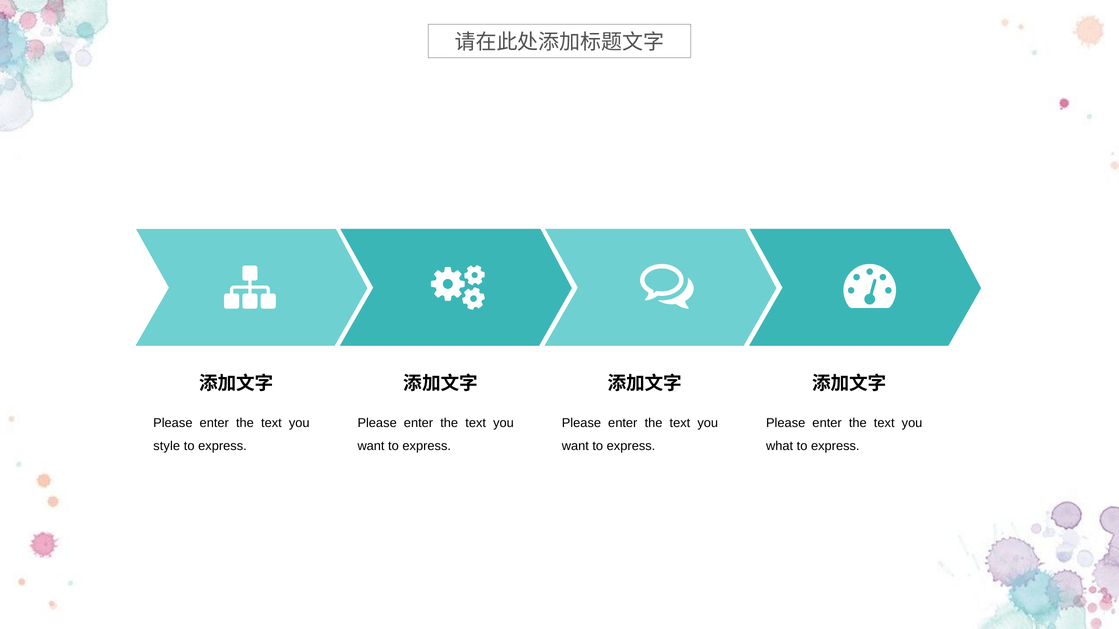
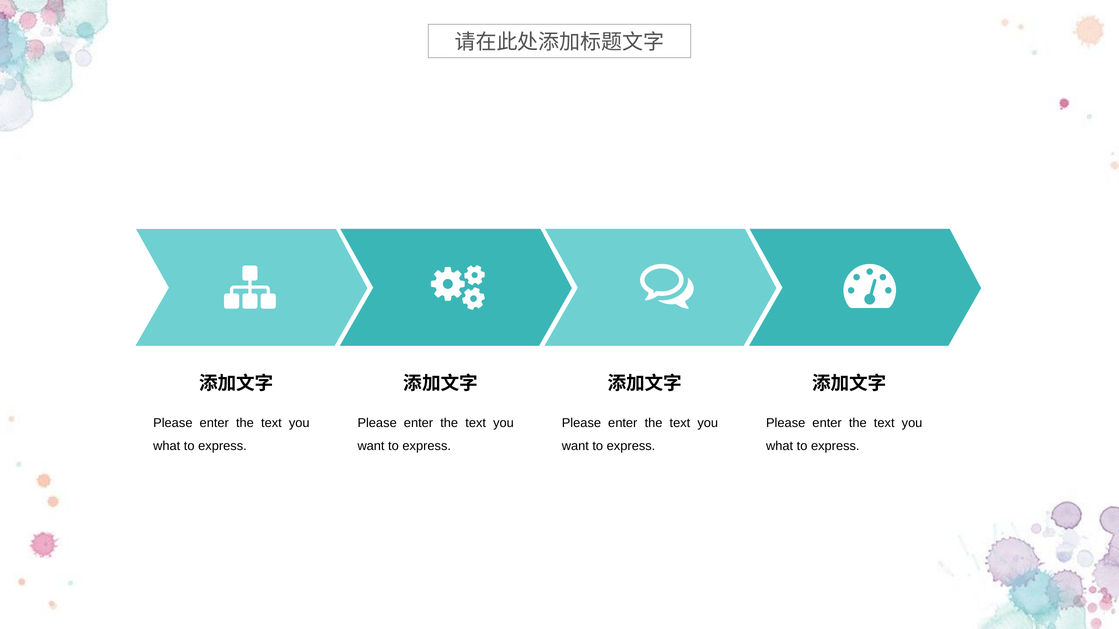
style: style -> what (167, 446)
